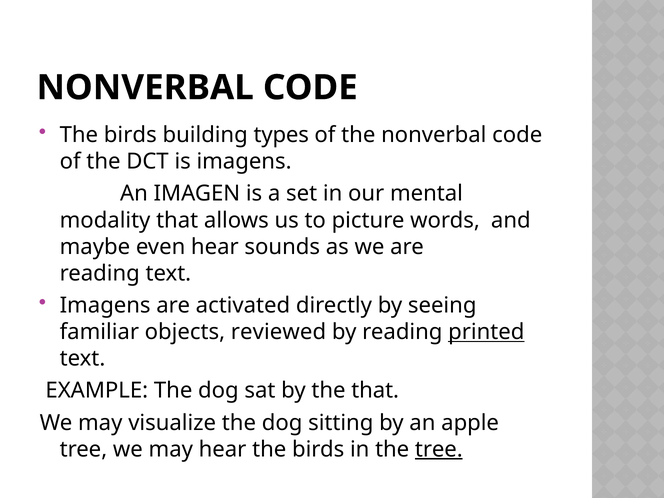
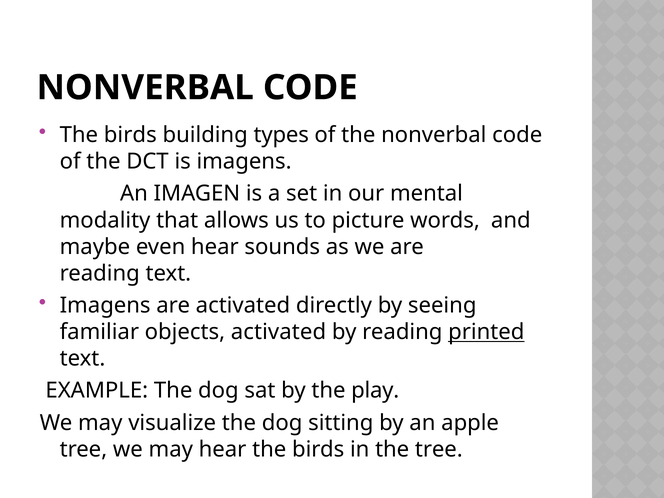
objects reviewed: reviewed -> activated (278, 332)
the that: that -> play (375, 391)
tree underline: present -> none (439, 449)
